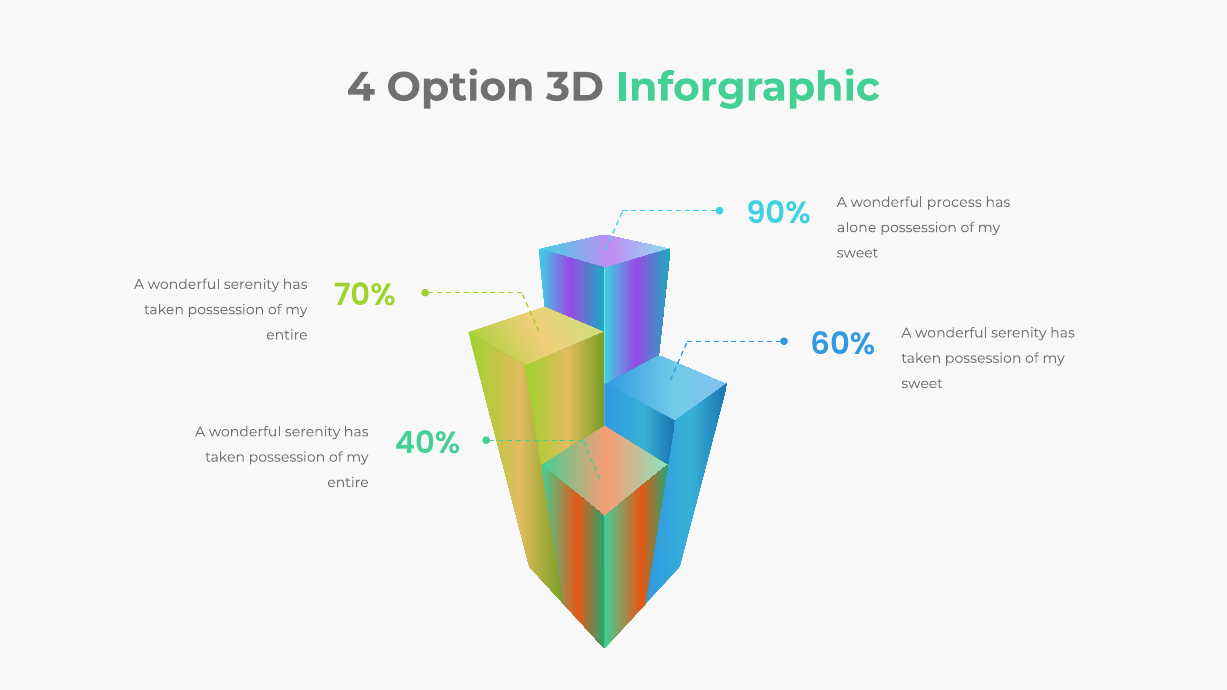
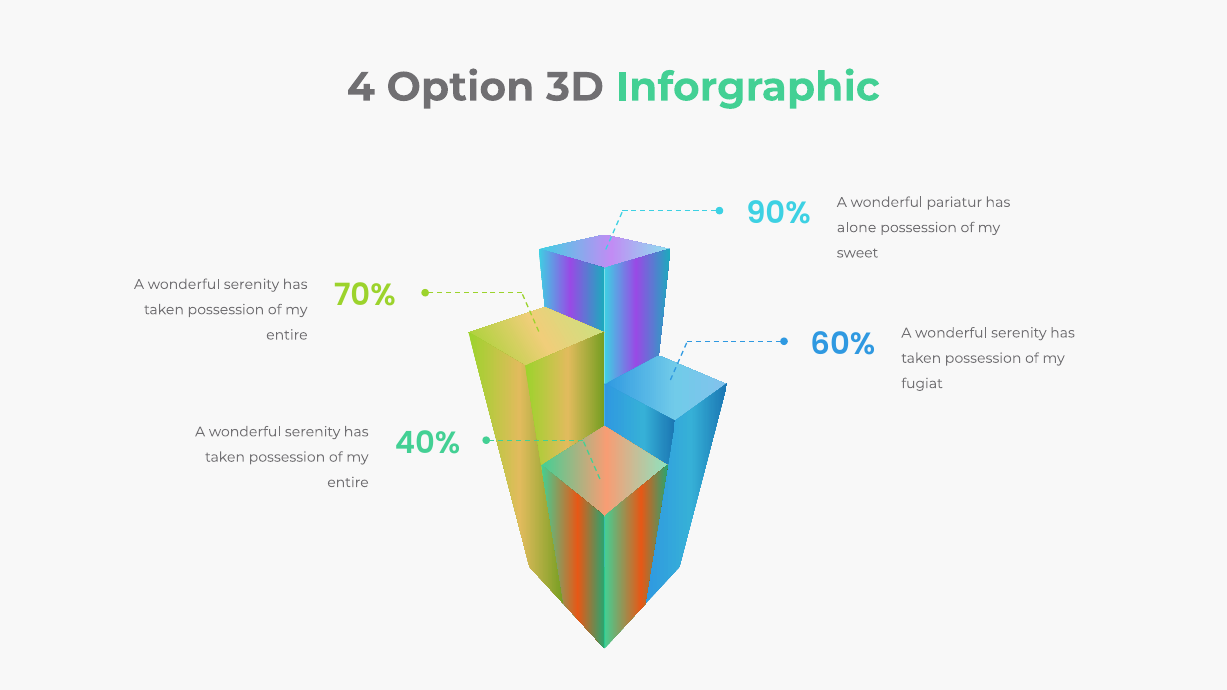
process: process -> pariatur (954, 202)
sweet: sweet -> fugiat (922, 384)
